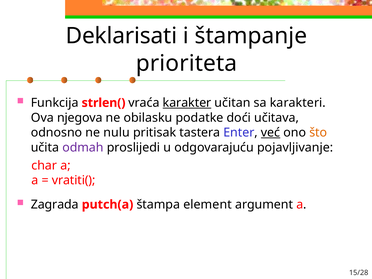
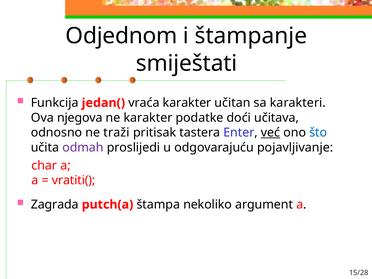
Deklarisati: Deklarisati -> Odjednom (121, 36)
prioriteta: prioriteta -> smiještati (187, 63)
strlen(: strlen( -> jedan( (103, 103)
karakter underline: present -> none (187, 103)
ne obilasku: obilasku -> karakter (148, 118)
nulu: nulu -> traži (117, 133)
što colour: orange -> blue (318, 133)
element: element -> nekoliko (208, 205)
